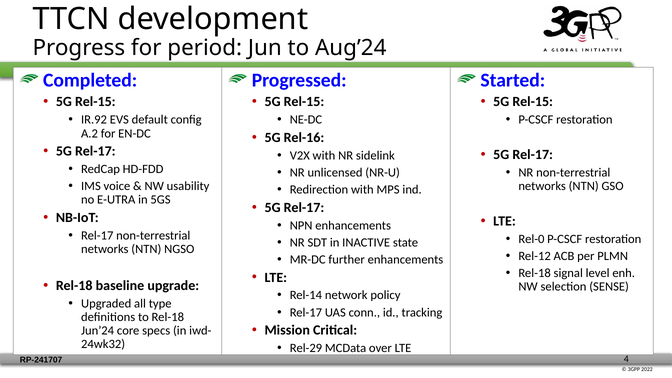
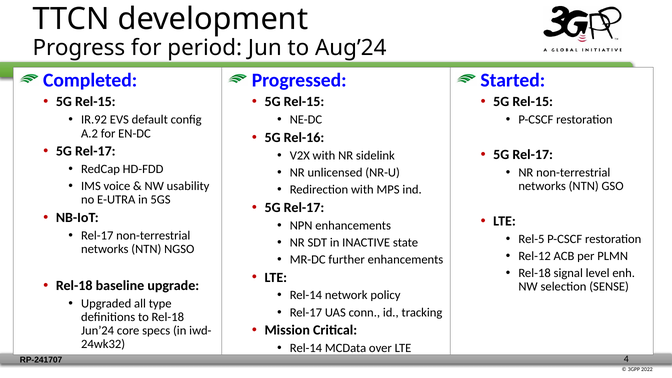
Rel-0: Rel-0 -> Rel-5 (531, 239)
Rel-29: Rel-29 -> Rel-14 (306, 348)
